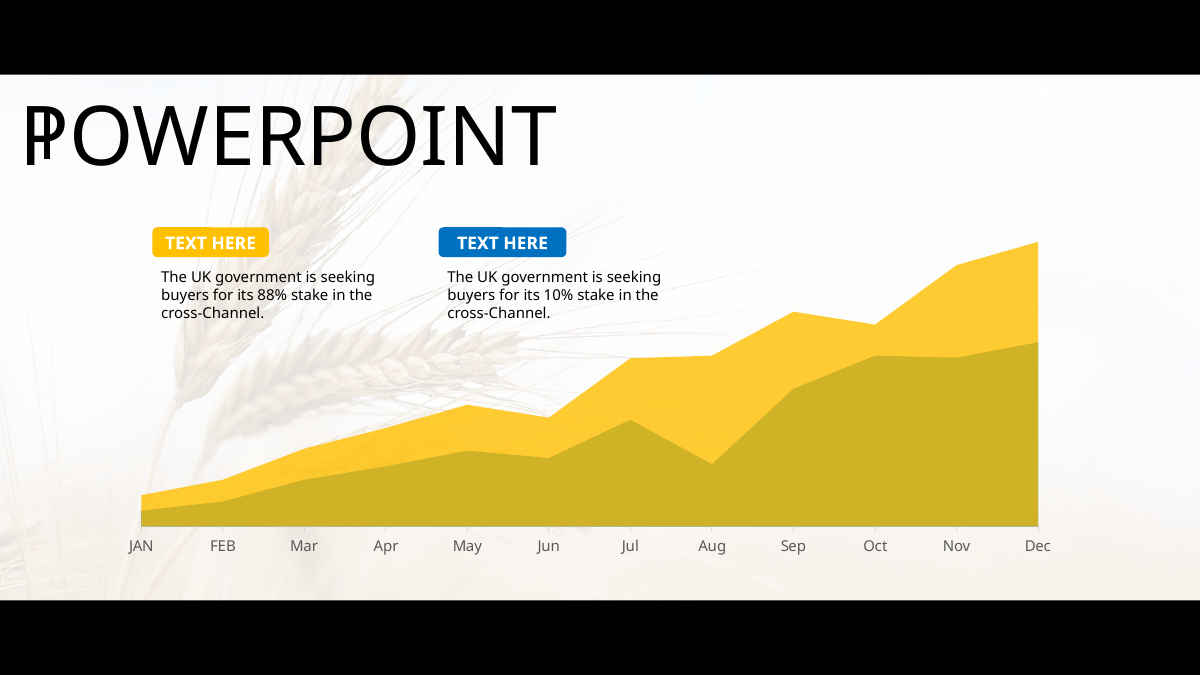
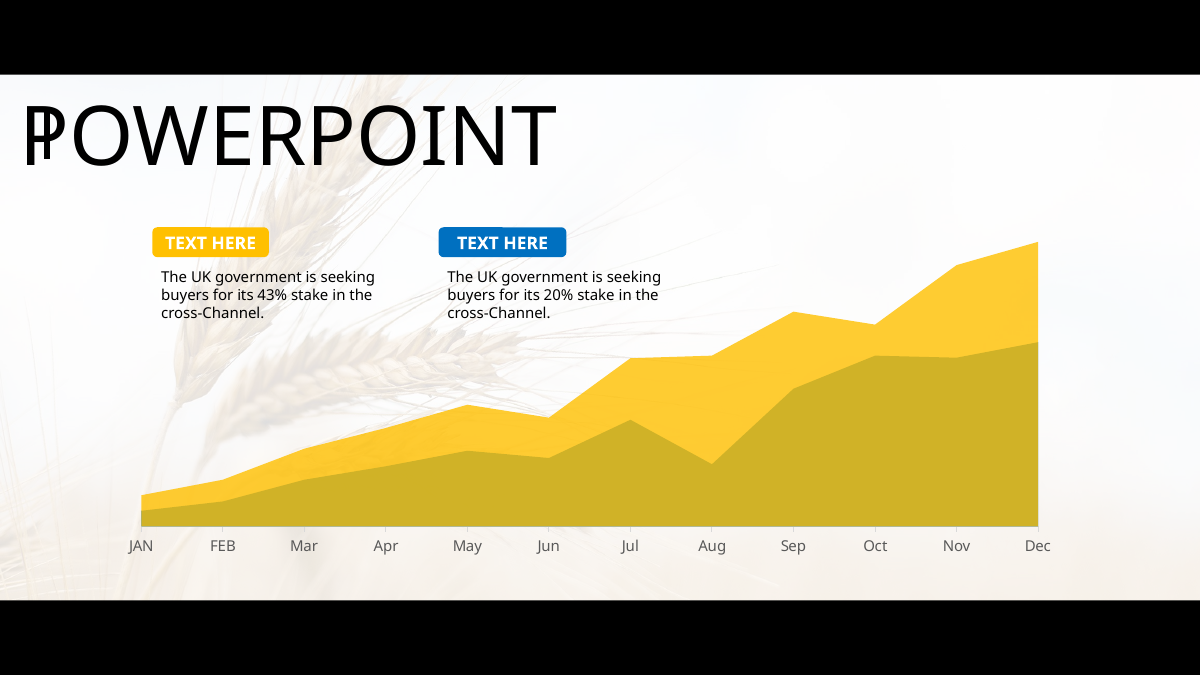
88%: 88% -> 43% (272, 295)
10%: 10% -> 20% (559, 295)
